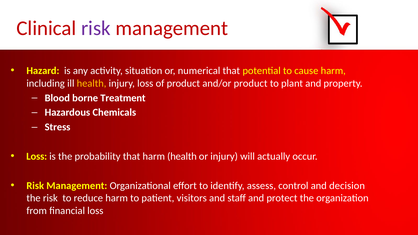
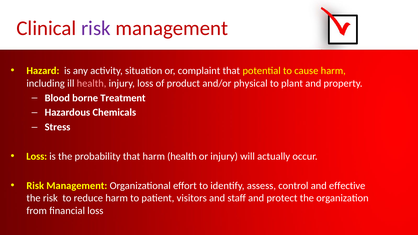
numerical: numerical -> complaint (199, 71)
health colour: yellow -> pink (92, 83)
and/or product: product -> physical (251, 83)
decision: decision -> effective (347, 186)
